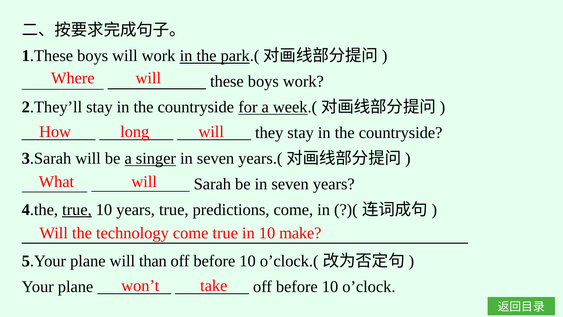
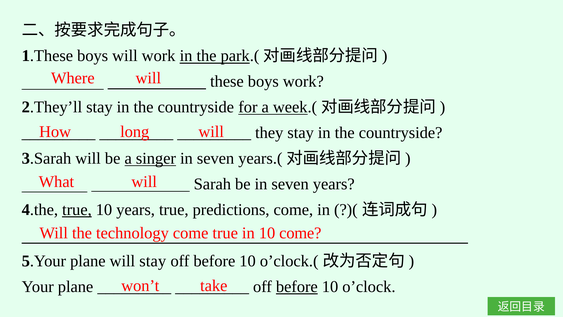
10 make: make -> come (300, 233)
will than: than -> stay (153, 261)
before underline: none -> present (297, 286)
